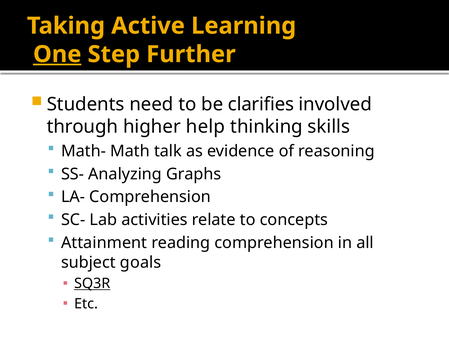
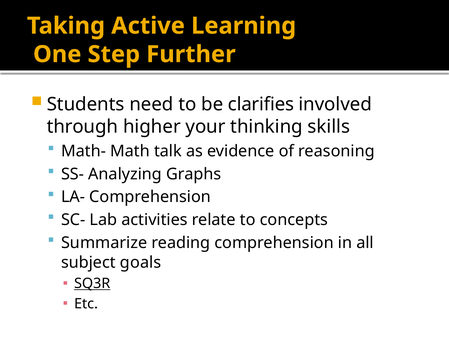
One underline: present -> none (57, 54)
help: help -> your (206, 127)
Attainment: Attainment -> Summarize (104, 243)
